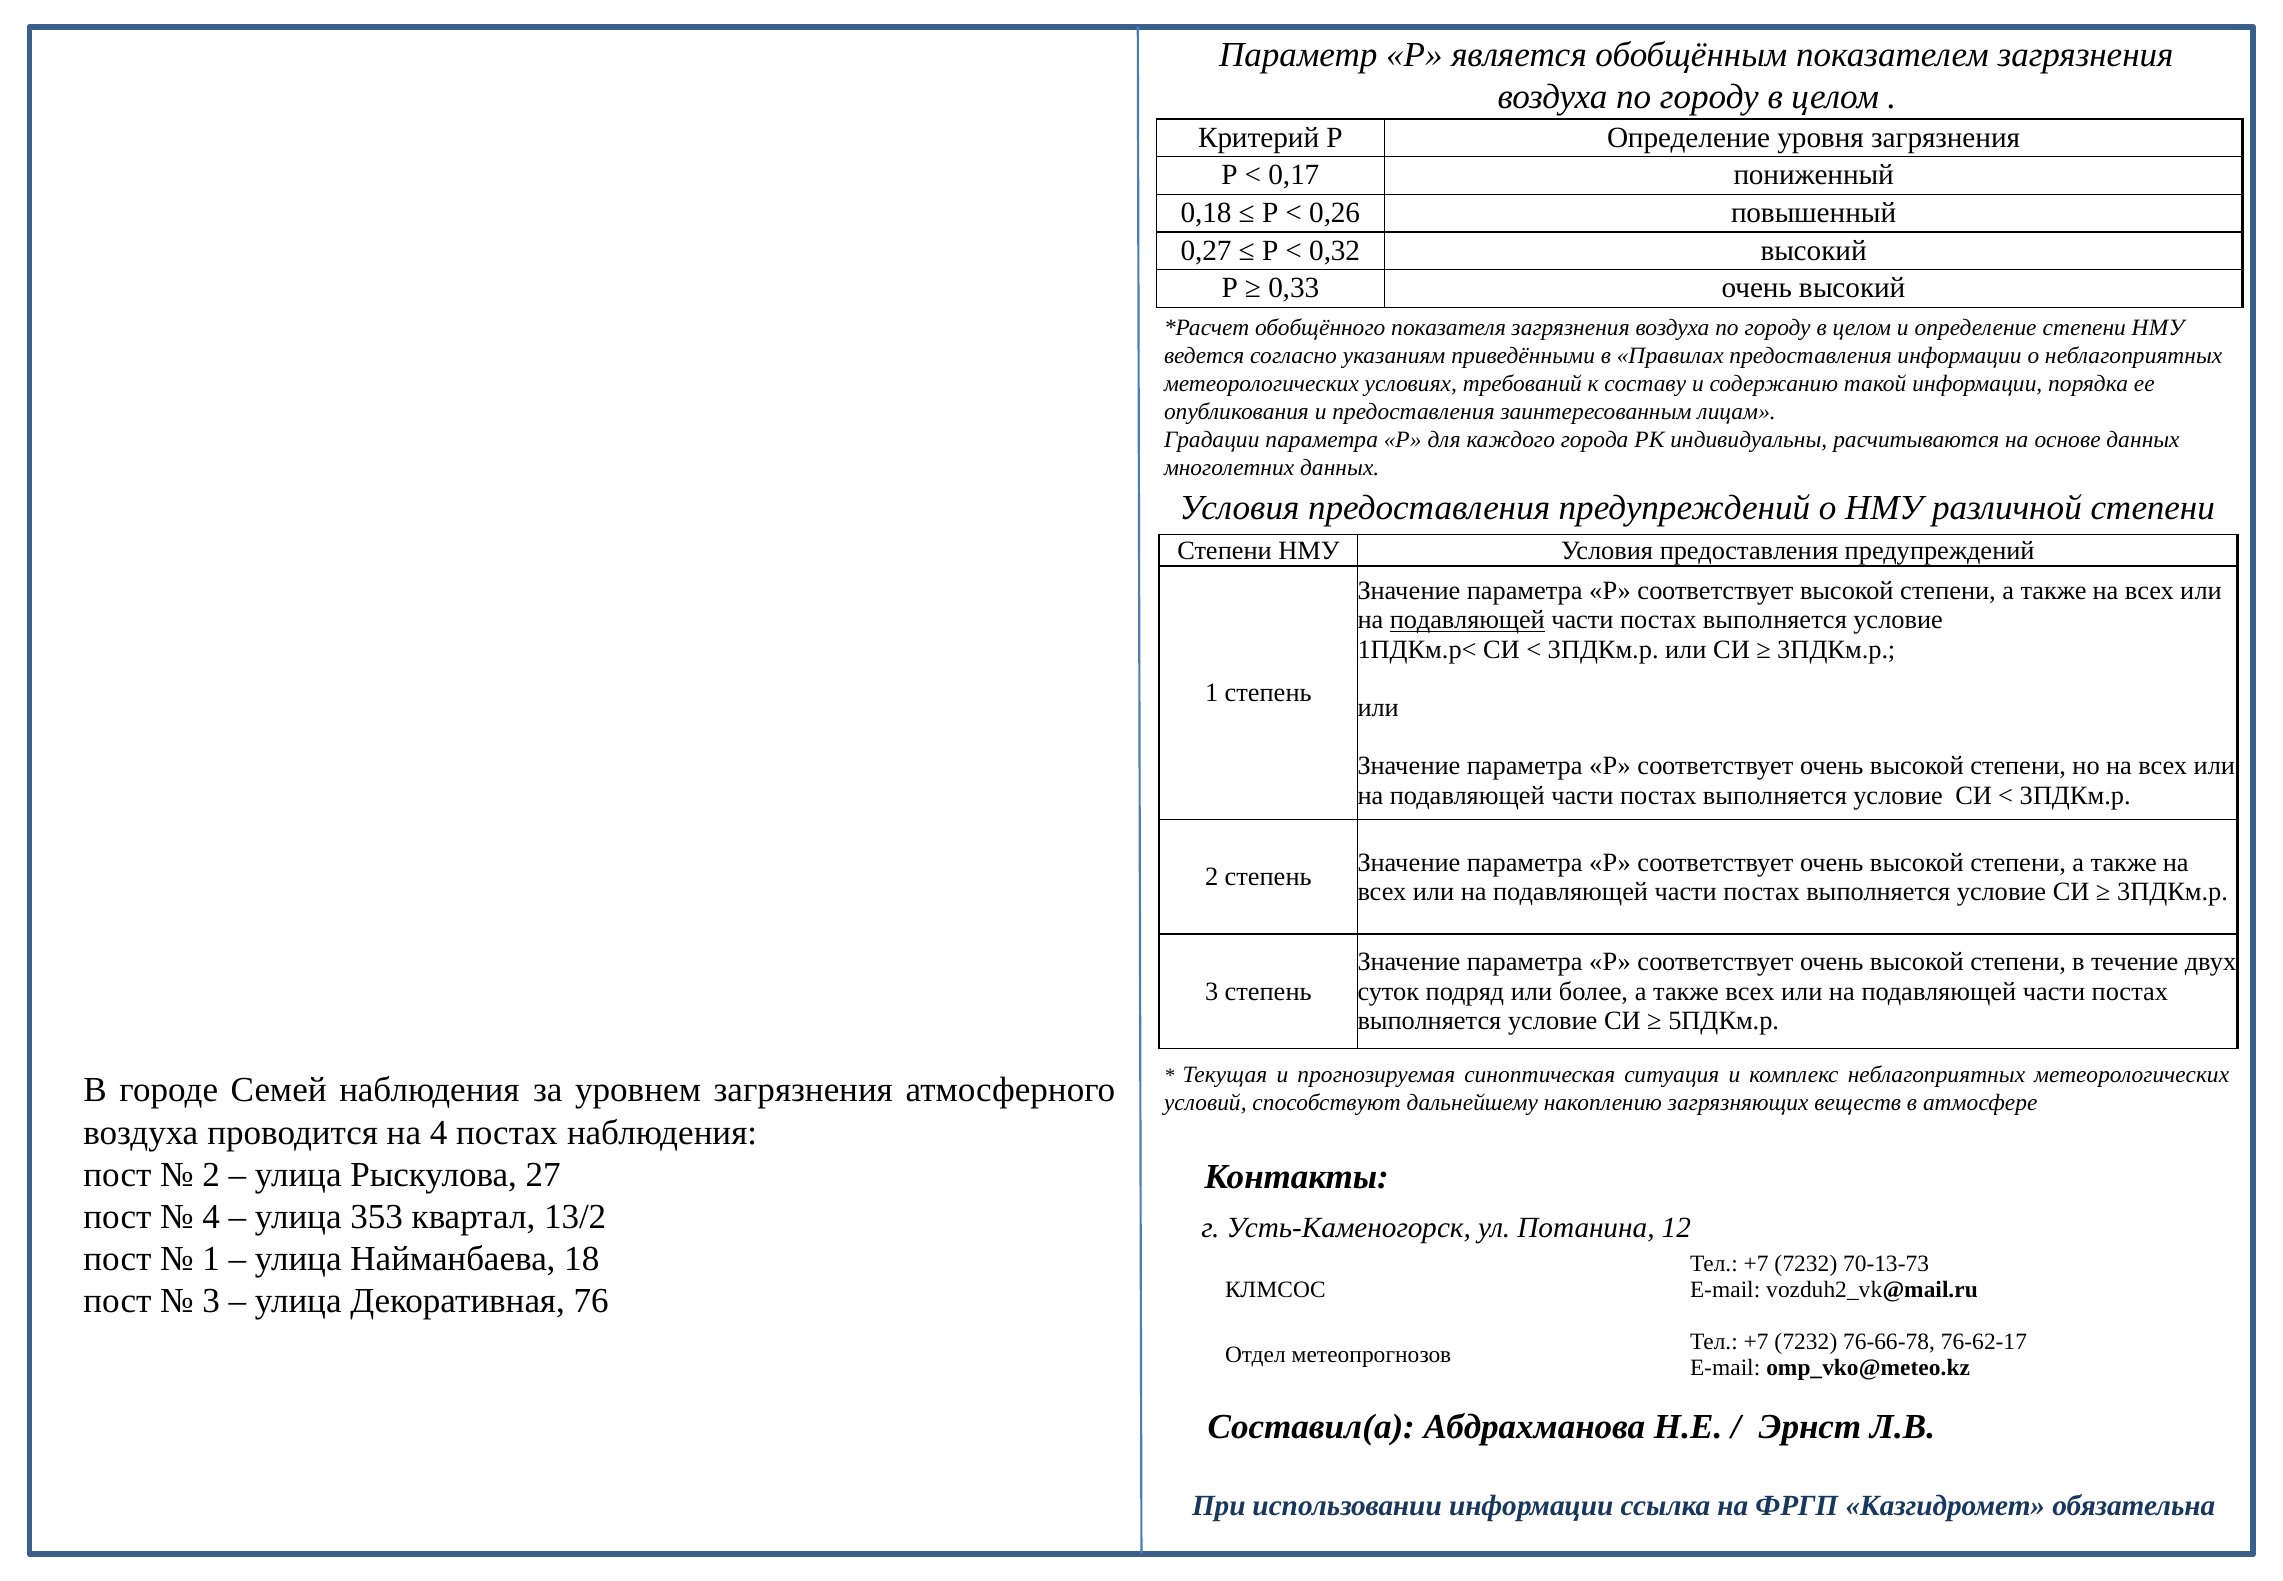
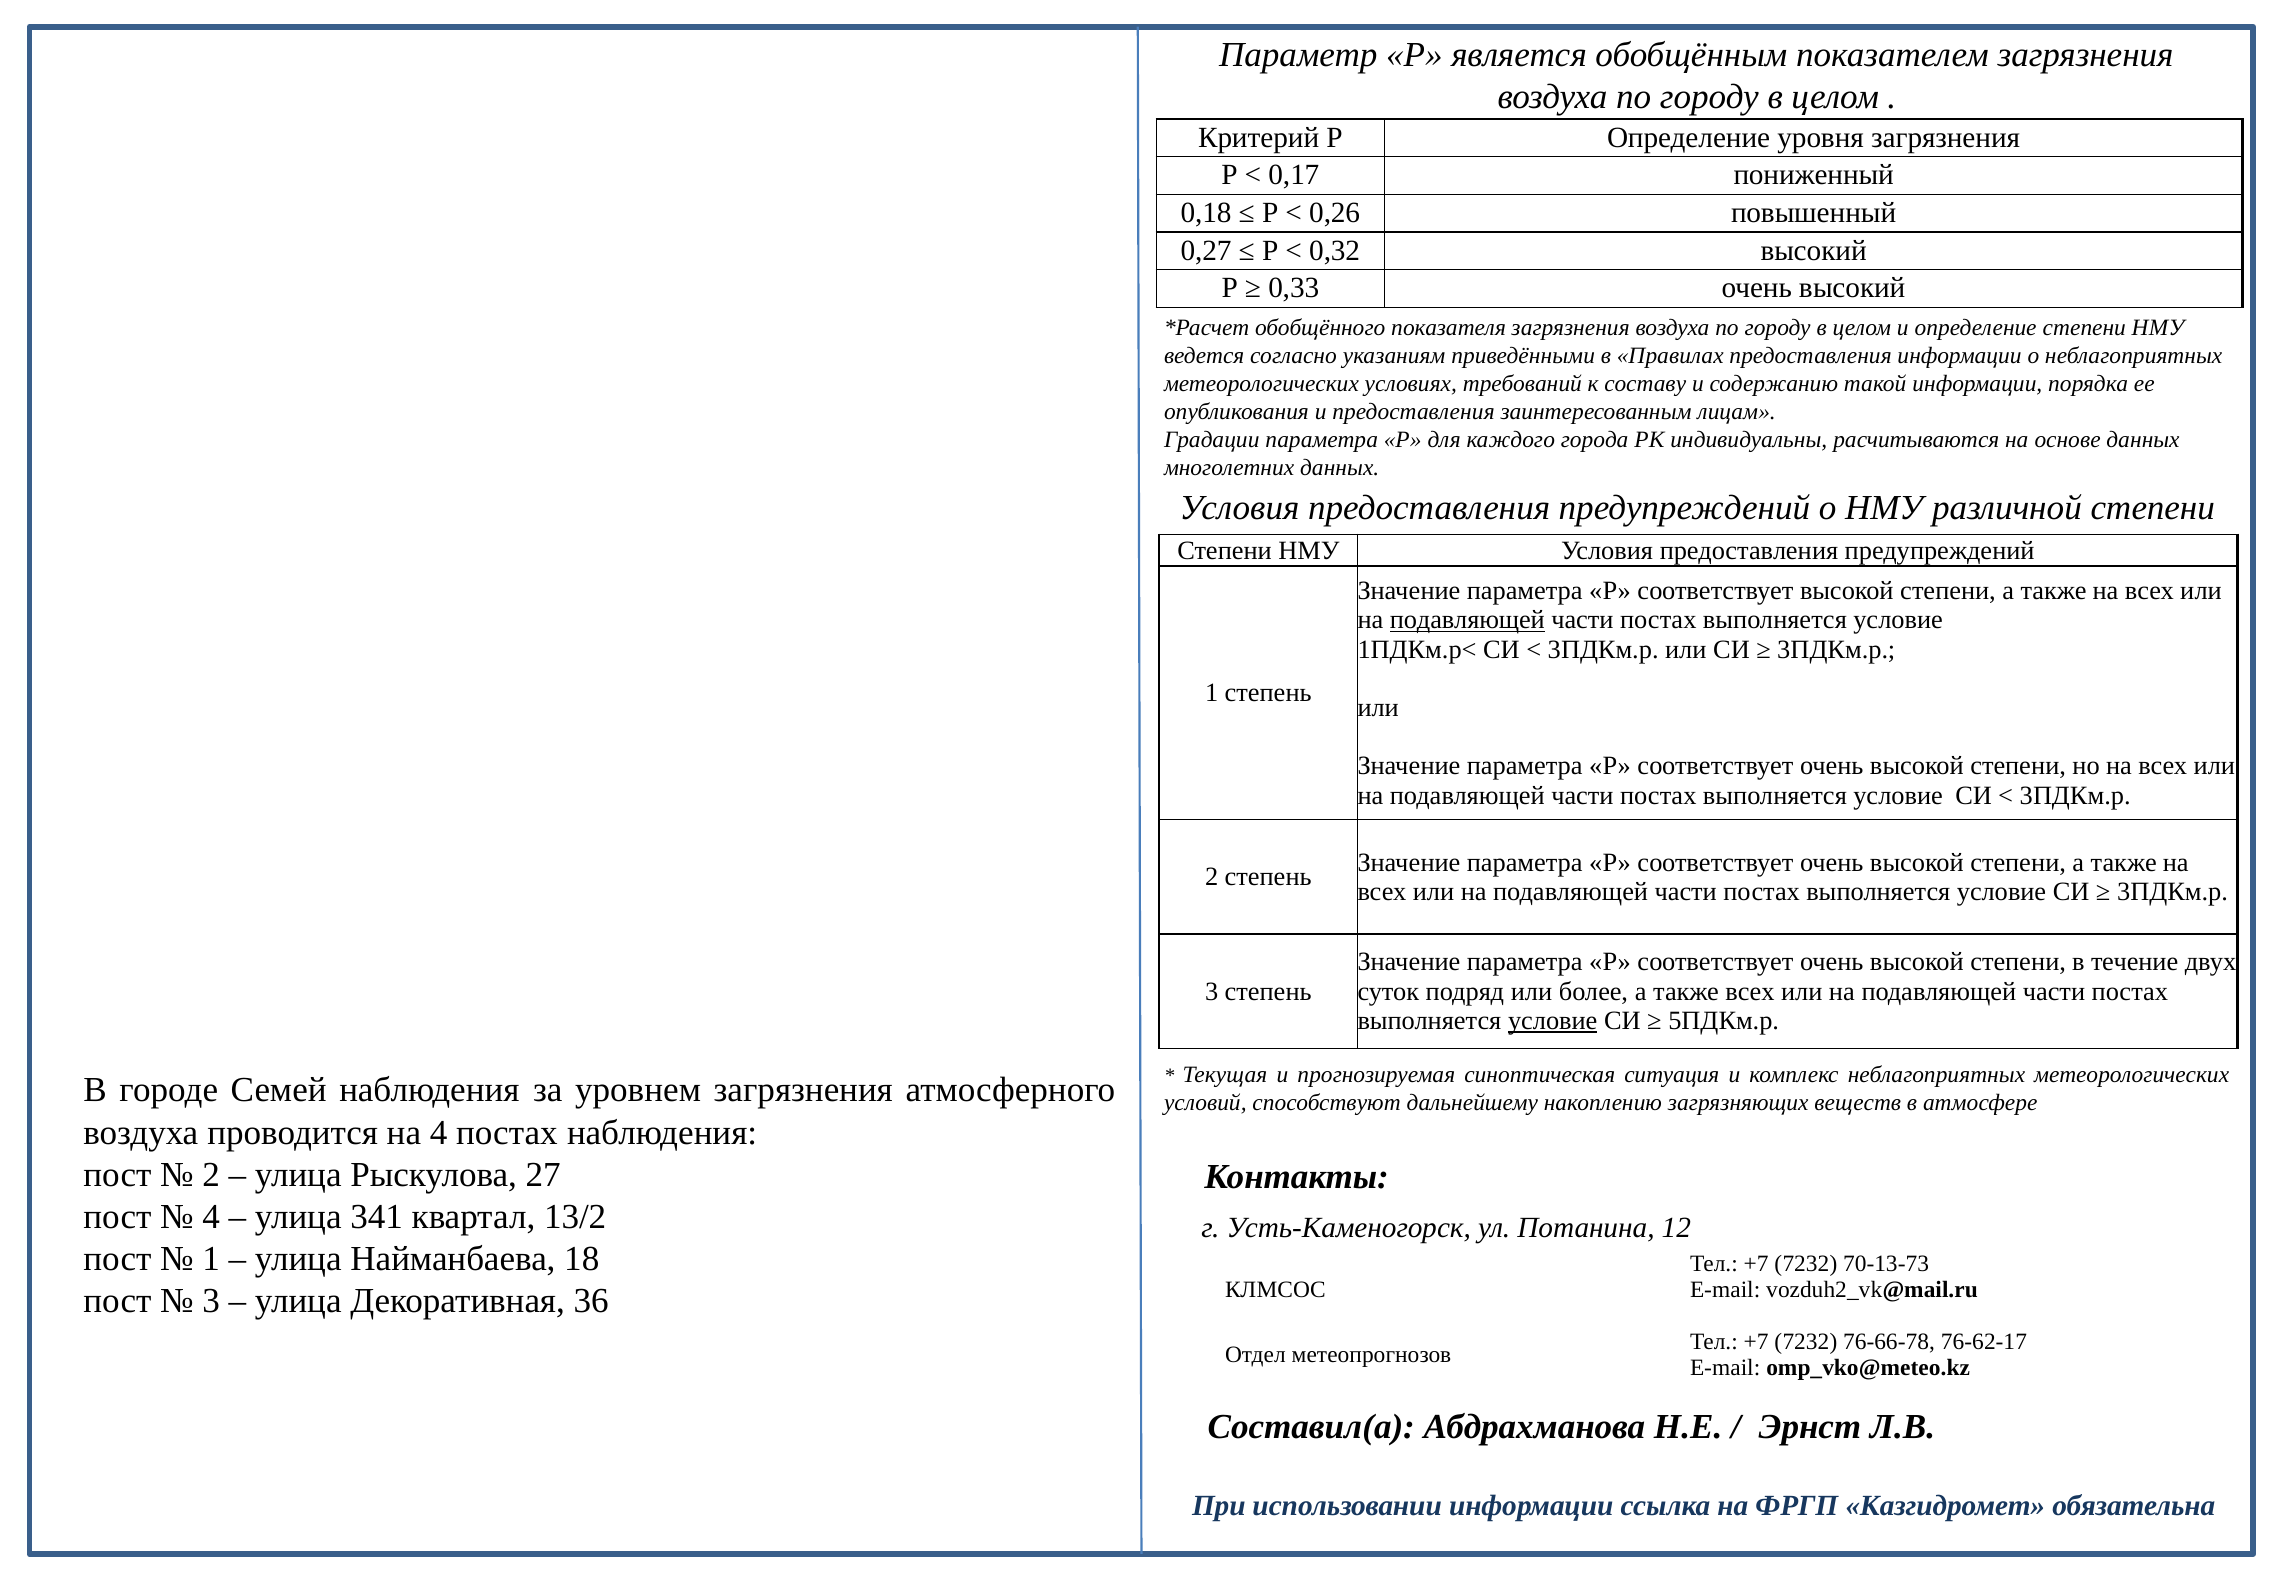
условие underline: none -> present (1553, 1020)
353: 353 -> 341 (377, 1216)
76: 76 -> 36 (591, 1301)
